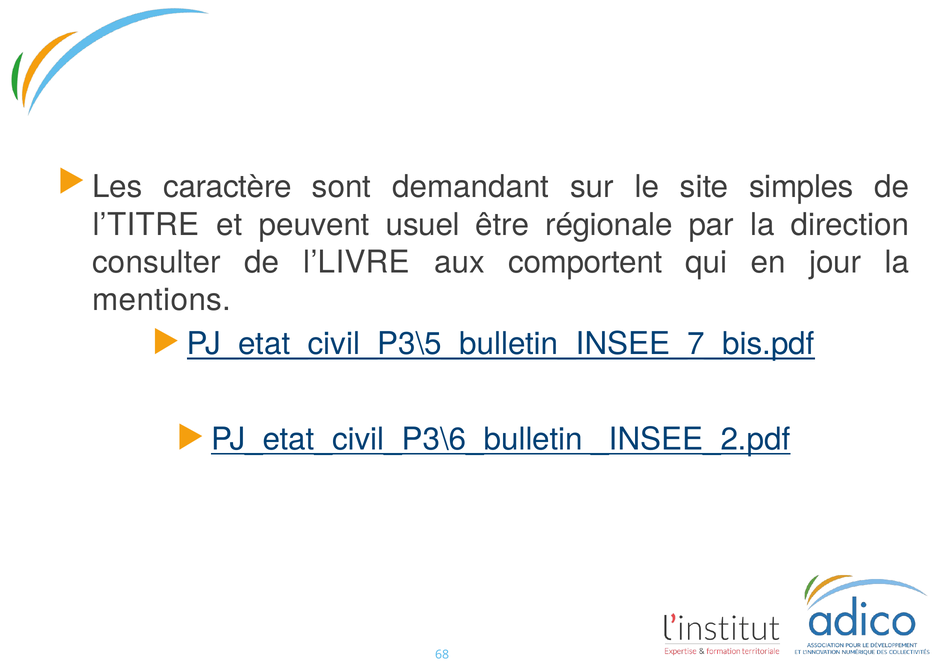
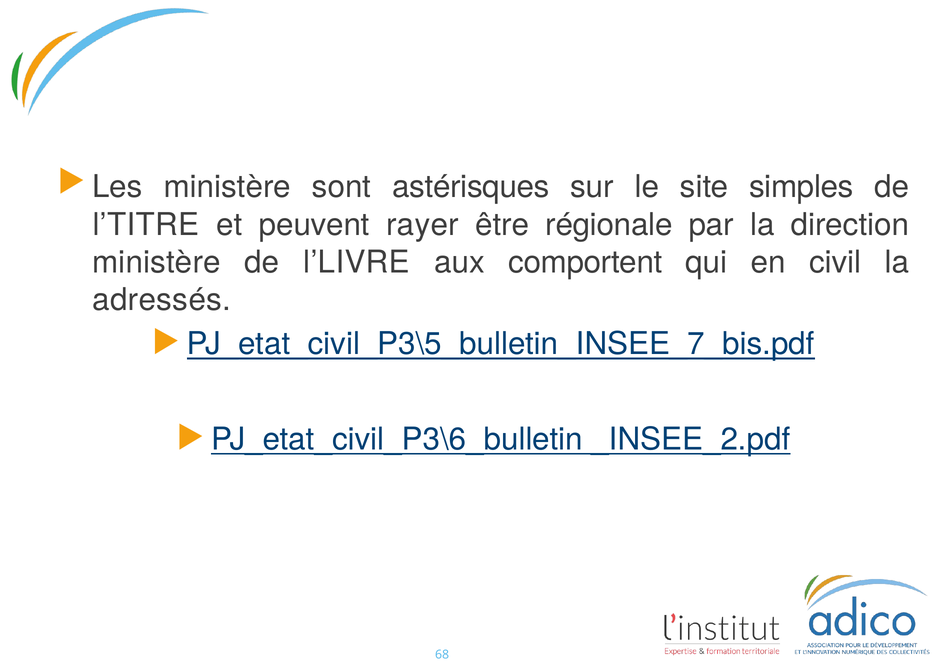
Les caractère: caractère -> ministère (227, 187)
demandant: demandant -> astérisques (471, 187)
usuel: usuel -> rayer (422, 225)
consulter: consulter -> ministère (156, 262)
jour: jour -> civil (835, 262)
mentions: mentions -> adressés (162, 300)
